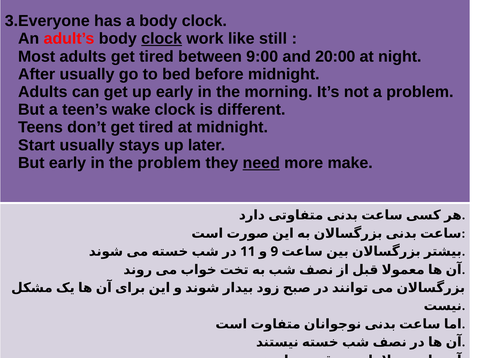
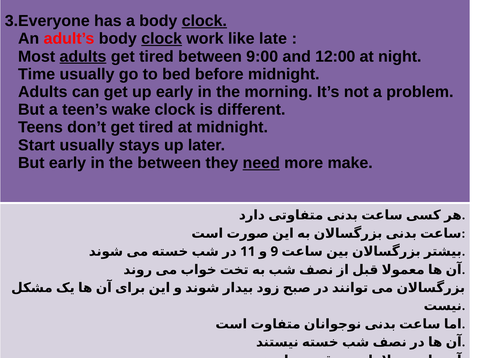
clock underline: none -> present (204, 21)
still: still -> late (273, 39)
adults underline: none -> present (83, 57)
20:00: 20:00 -> 12:00 (335, 57)
After: After -> Time (37, 74)
the problem: problem -> between (169, 163)
